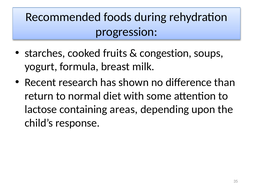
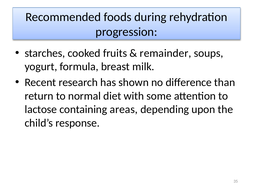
congestion: congestion -> remainder (166, 53)
